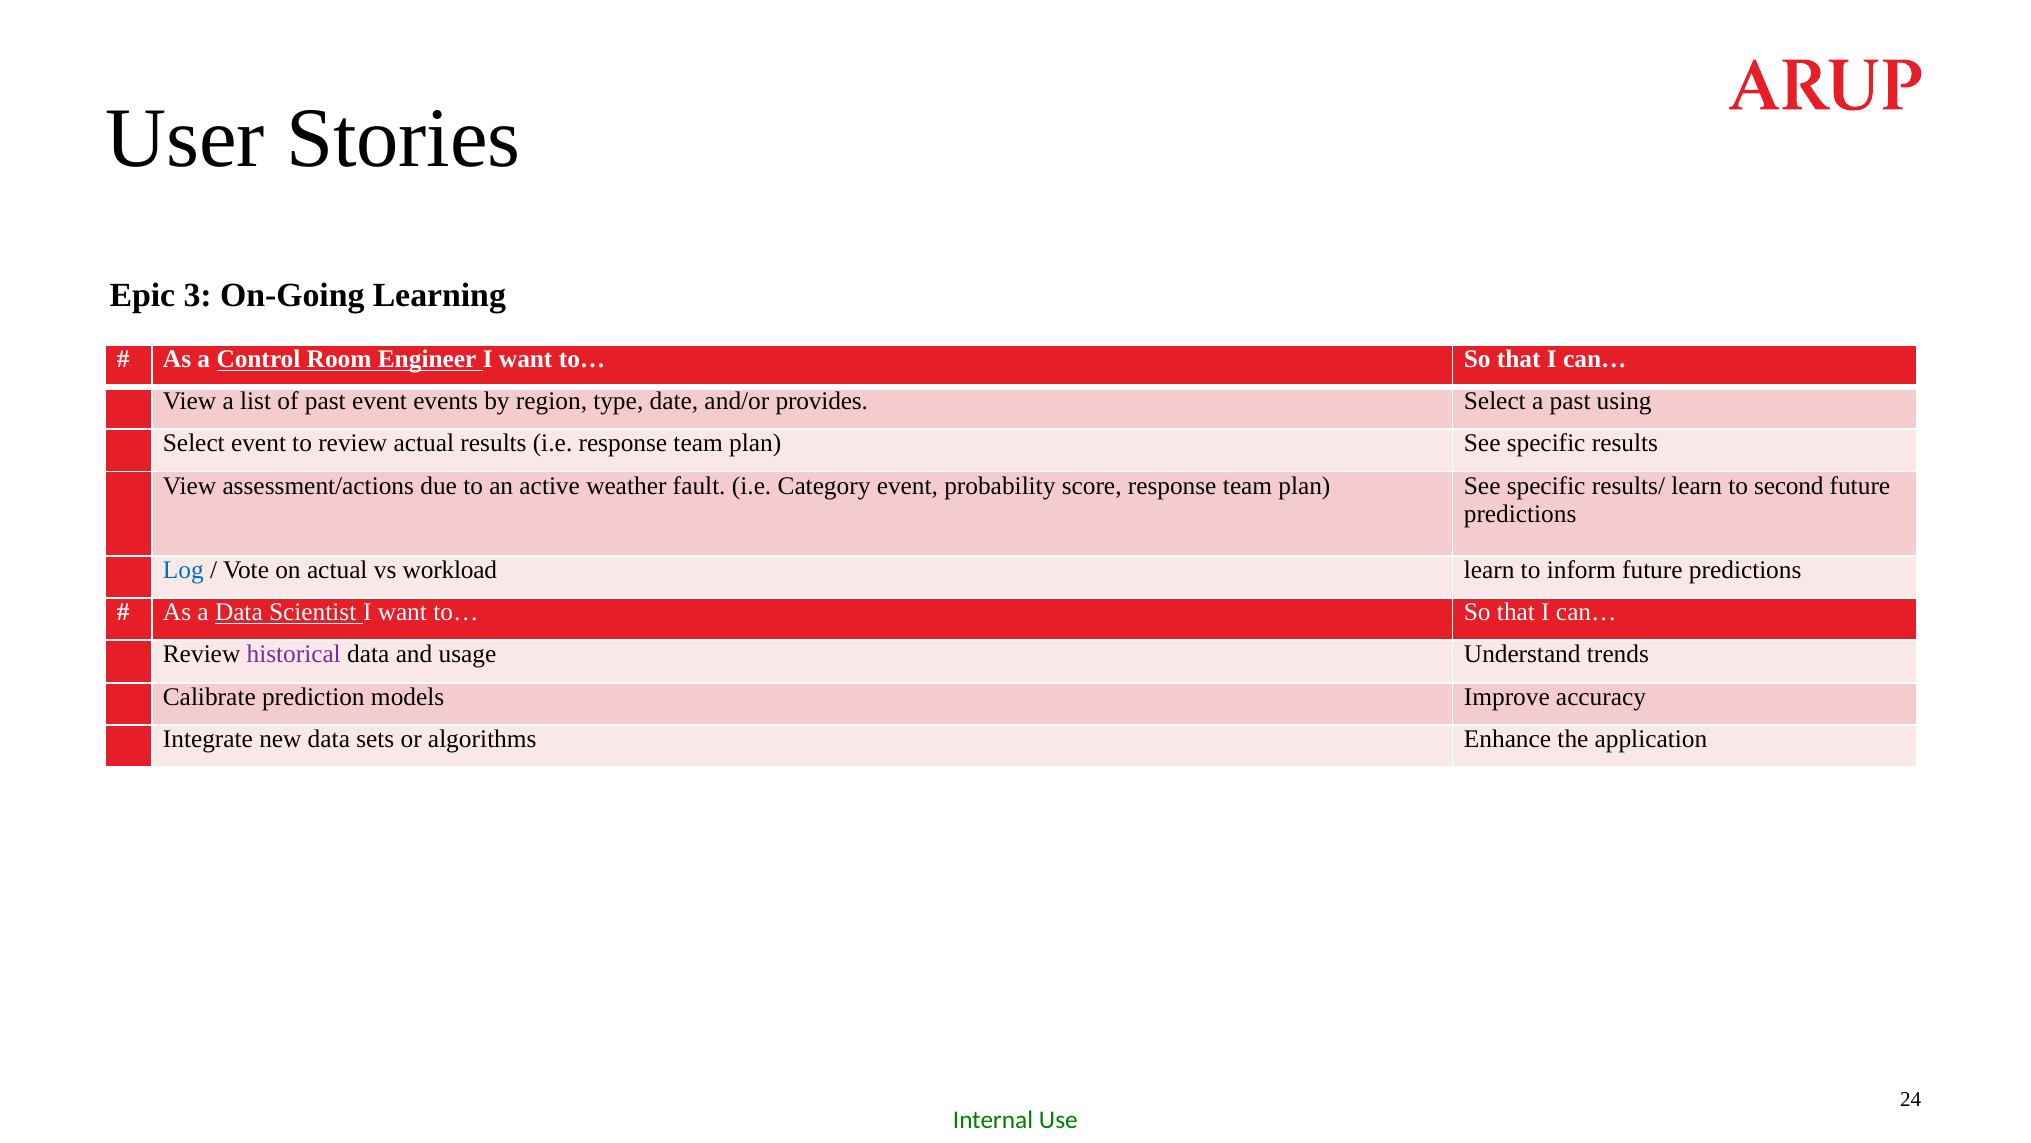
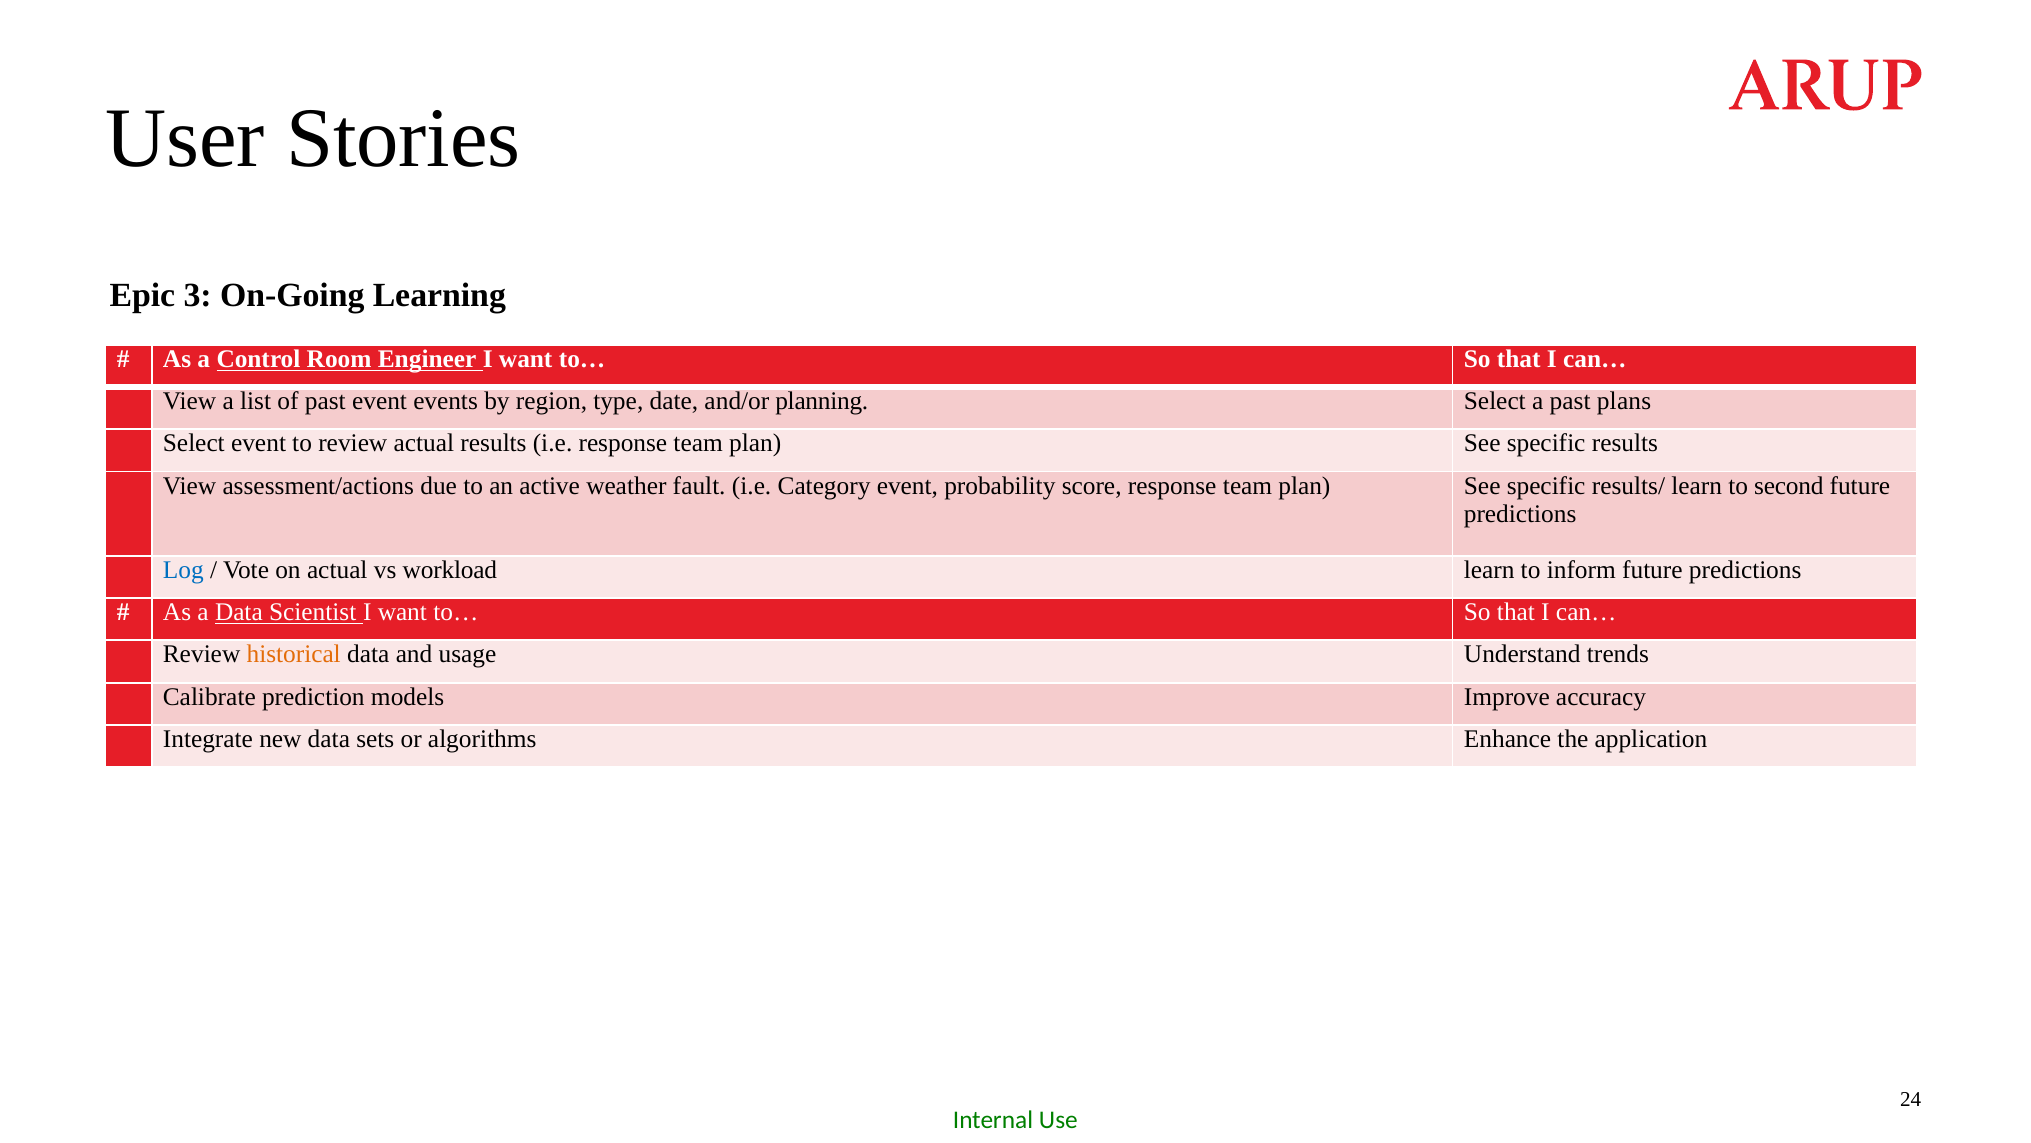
provides: provides -> planning (822, 401)
using: using -> plans (1624, 401)
historical colour: purple -> orange (294, 654)
